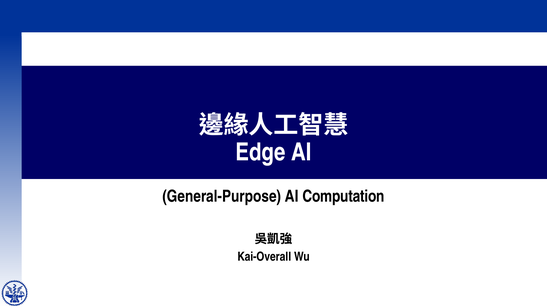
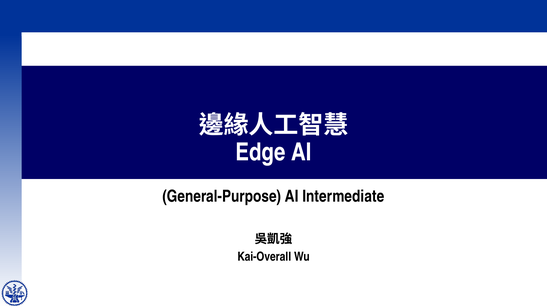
Computation: Computation -> Intermediate (343, 196)
